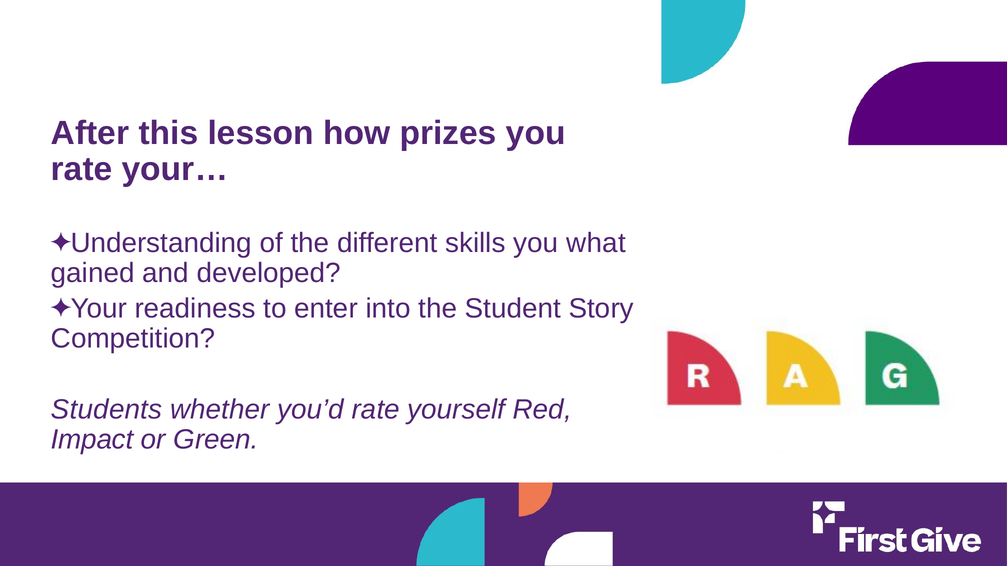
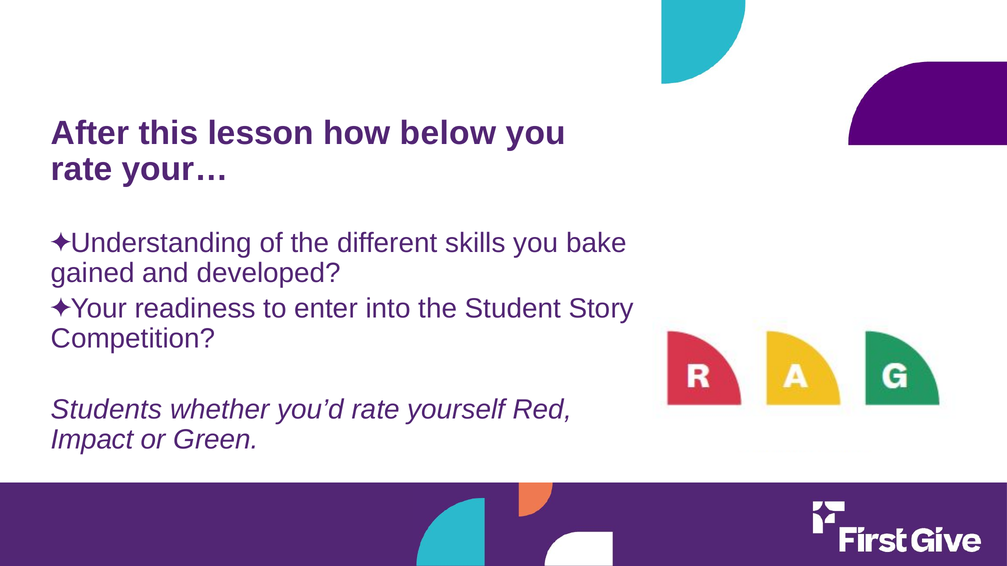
prizes: prizes -> below (448, 133)
what: what -> bake (596, 243)
